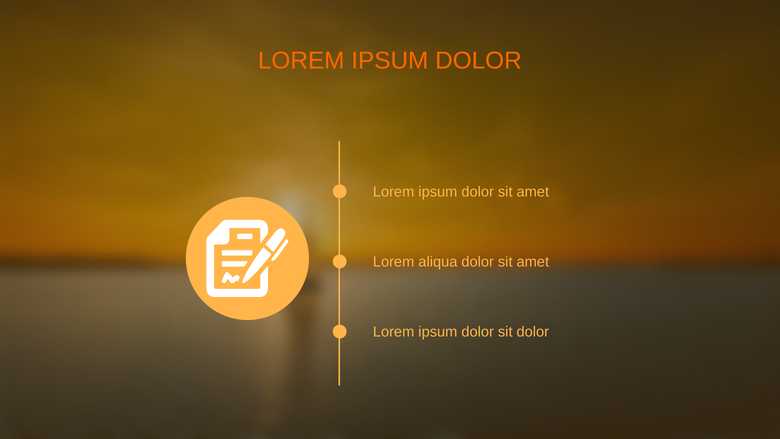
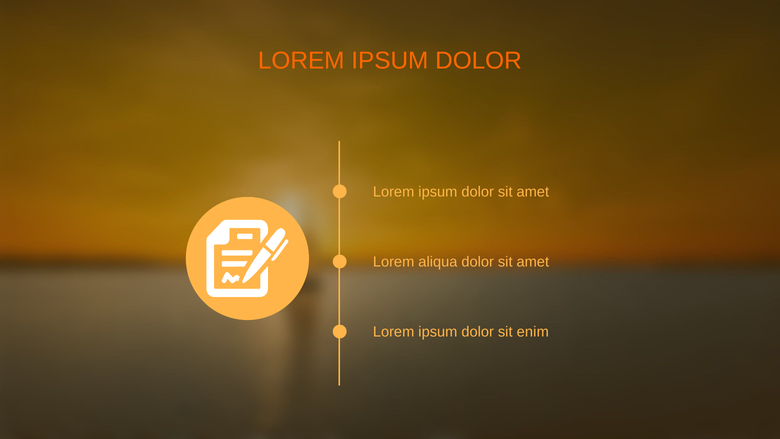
sit dolor: dolor -> enim (533, 332)
